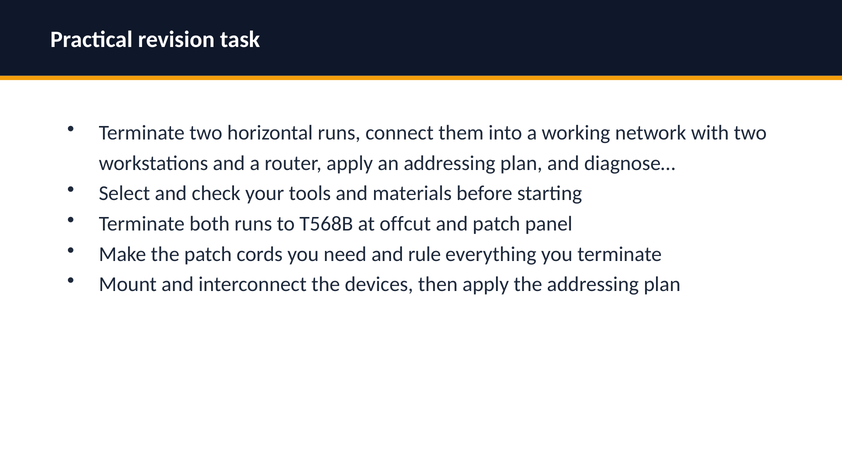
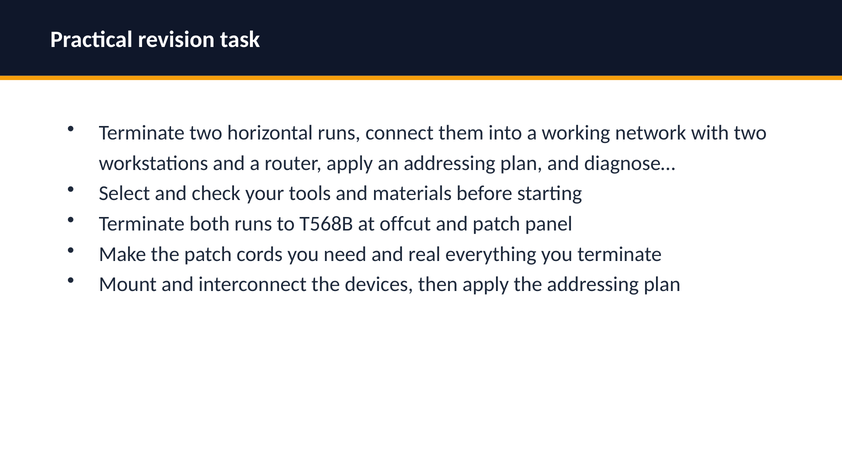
rule: rule -> real (424, 254)
